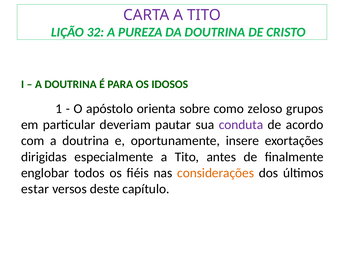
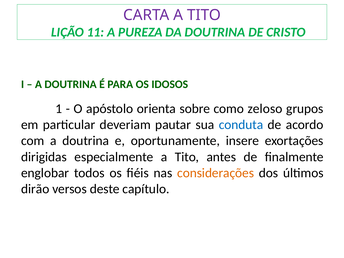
32: 32 -> 11 (96, 32)
conduta colour: purple -> blue (241, 125)
estar: estar -> dirão (35, 189)
